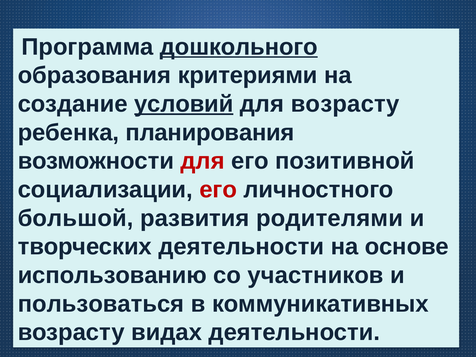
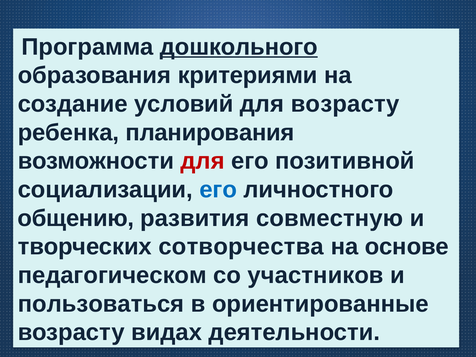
условий underline: present -> none (184, 104)
его colour: red -> blue (218, 190)
большой: большой -> общению (76, 218)
родителями: родителями -> совместную (330, 218)
творческих деятельности: деятельности -> сотворчества (241, 247)
использованию: использованию -> педагогическом (112, 275)
коммуникативных: коммуникативных -> ориентированные (320, 304)
